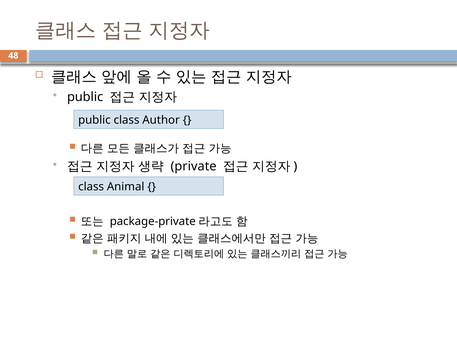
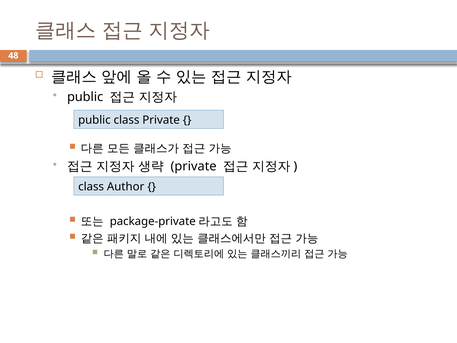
class Author: Author -> Private (161, 120)
Animal: Animal -> Author (126, 187)
